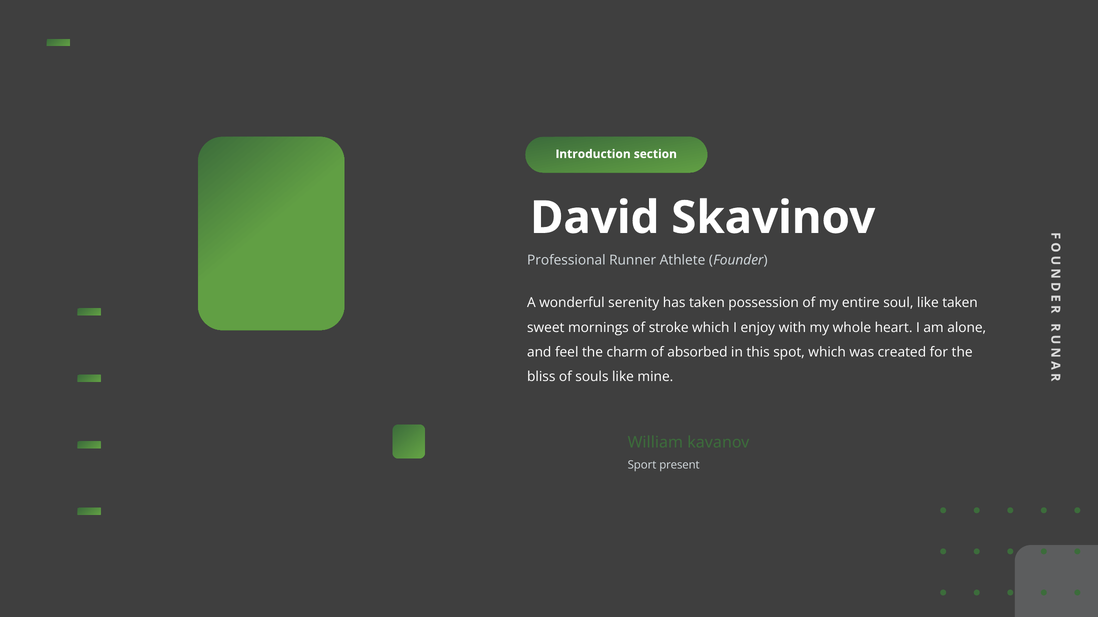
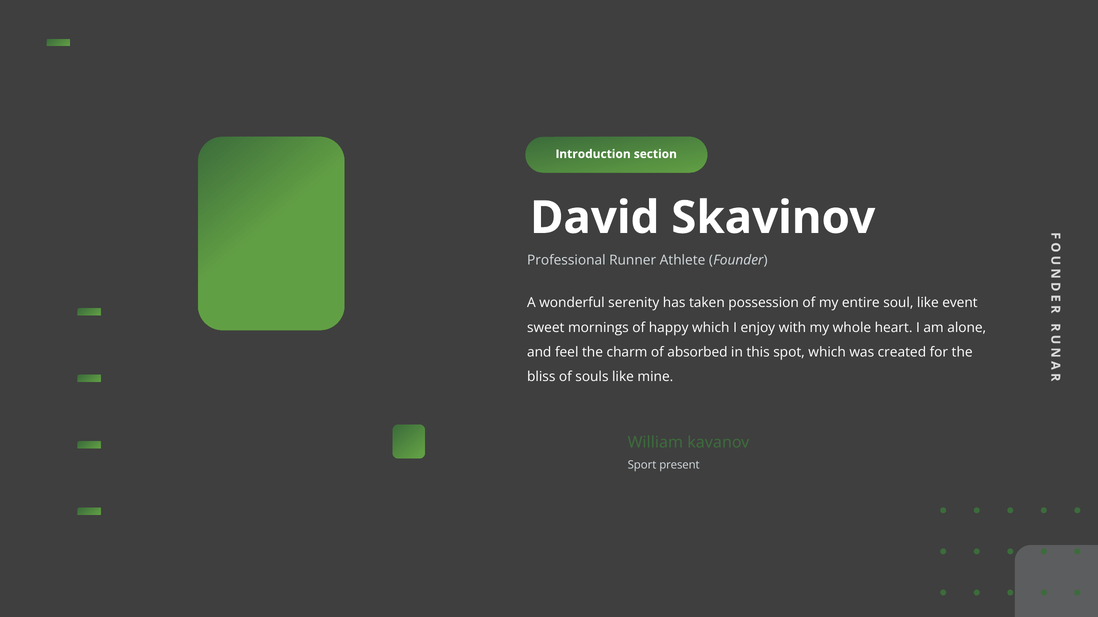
like taken: taken -> event (960, 303)
stroke: stroke -> happy (669, 328)
